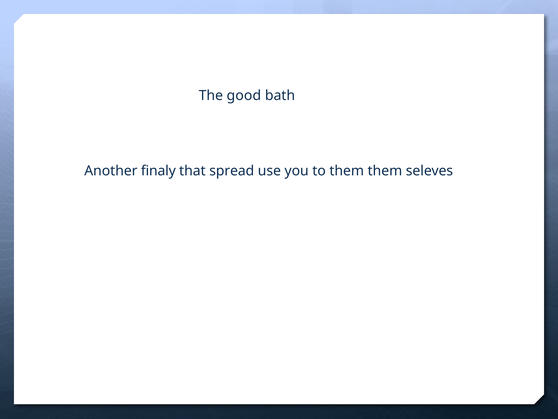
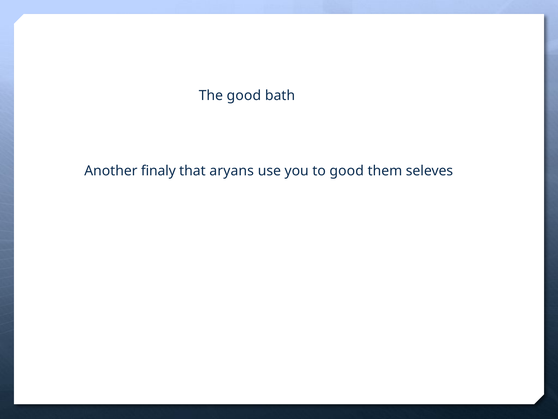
spread: spread -> aryans (232, 171)
to them: them -> good (347, 171)
